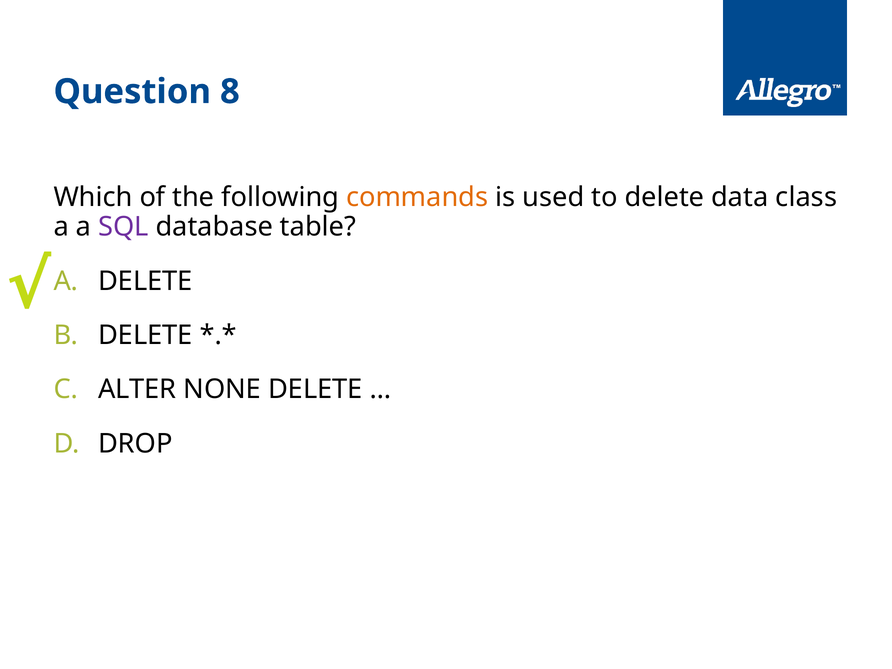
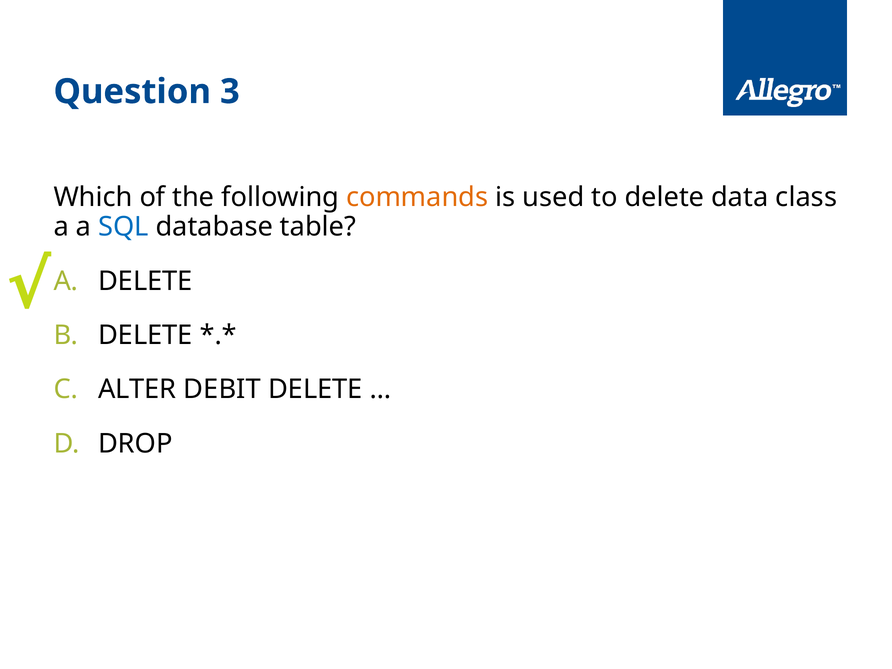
8: 8 -> 3 (230, 92)
SQL colour: purple -> blue (123, 227)
NONE: NONE -> DEBIT (222, 389)
